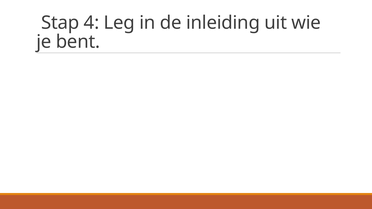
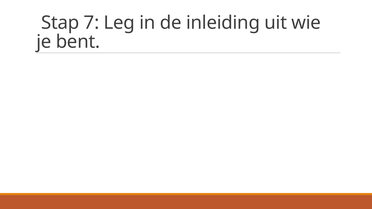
4: 4 -> 7 (91, 23)
